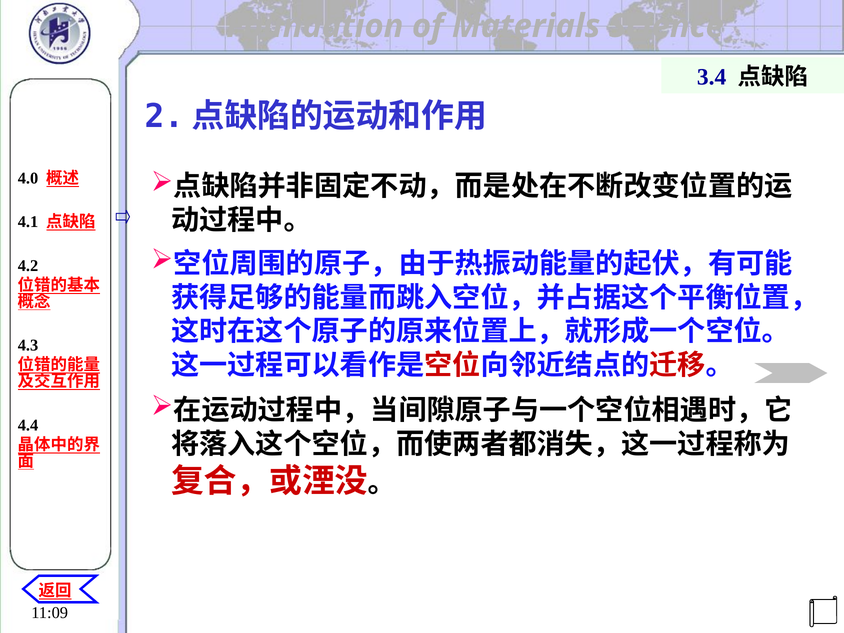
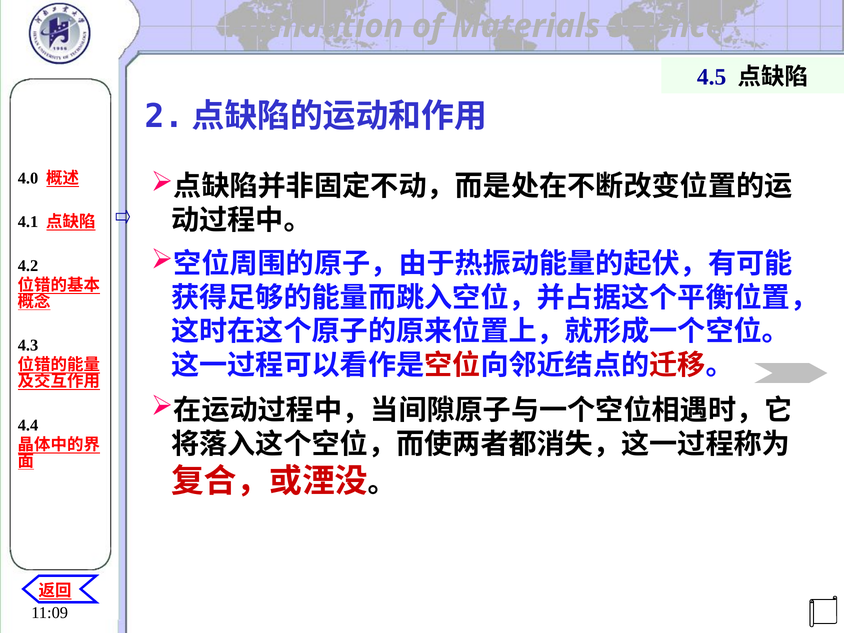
3.4: 3.4 -> 4.5 (712, 77)
